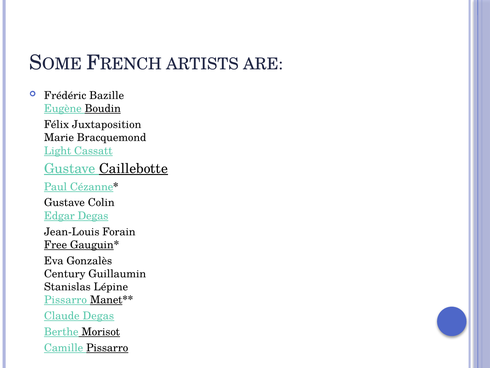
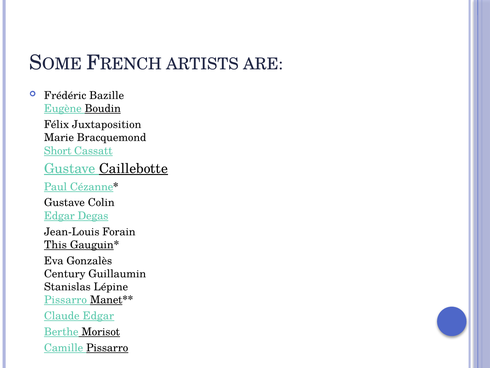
Light: Light -> Short (58, 151)
Free: Free -> This (55, 244)
Claude Degas: Degas -> Edgar (98, 316)
